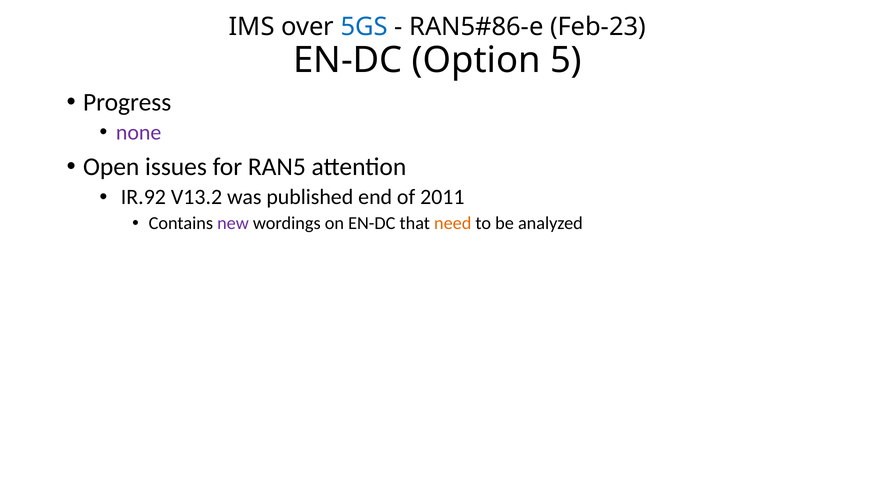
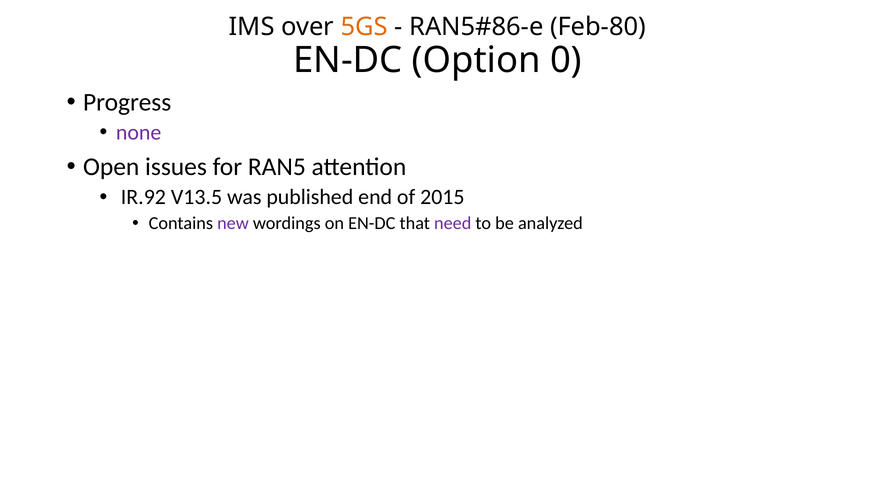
5GS colour: blue -> orange (364, 27)
Feb-23: Feb-23 -> Feb-80 (598, 27)
5: 5 -> 0 (566, 60)
V13.2: V13.2 -> V13.5 (197, 197)
2011: 2011 -> 2015 (442, 197)
need colour: orange -> purple (453, 224)
